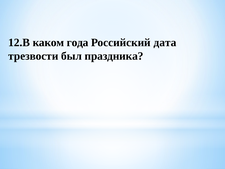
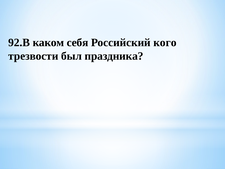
12.В: 12.В -> 92.В (19, 42)
года: года -> себя (78, 42)
дата: дата -> кого (165, 42)
